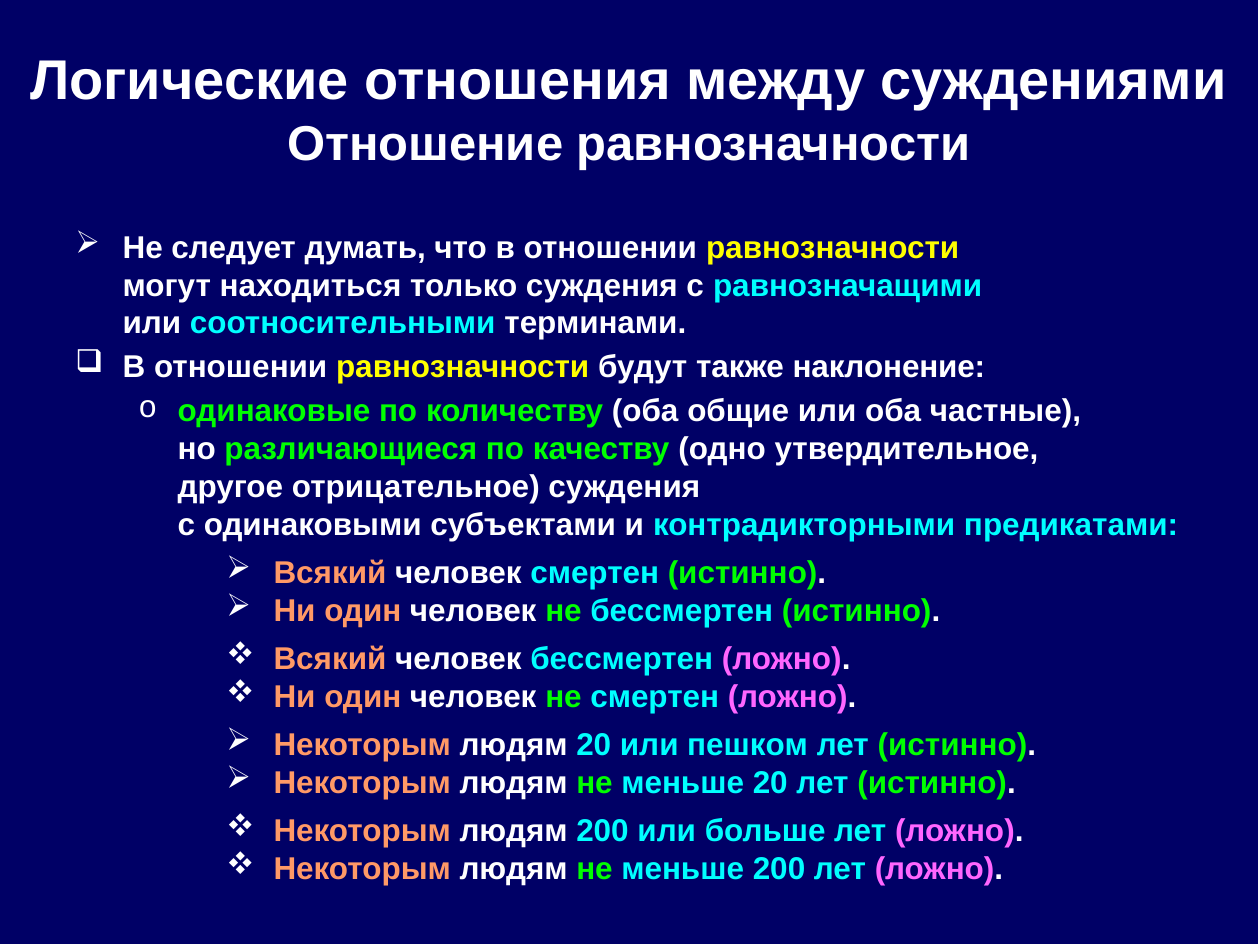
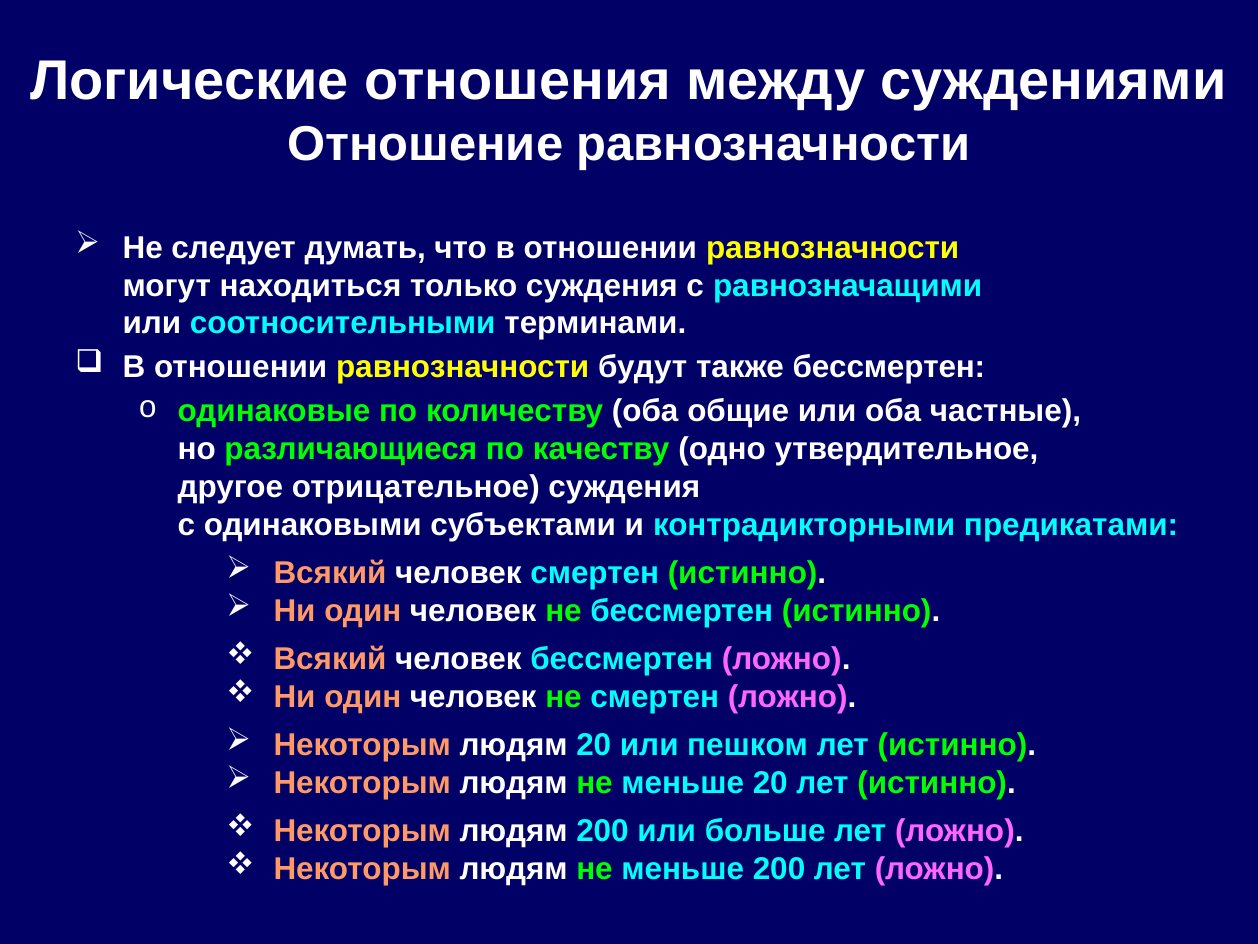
также наклонение: наклонение -> бессмертен (889, 367)
